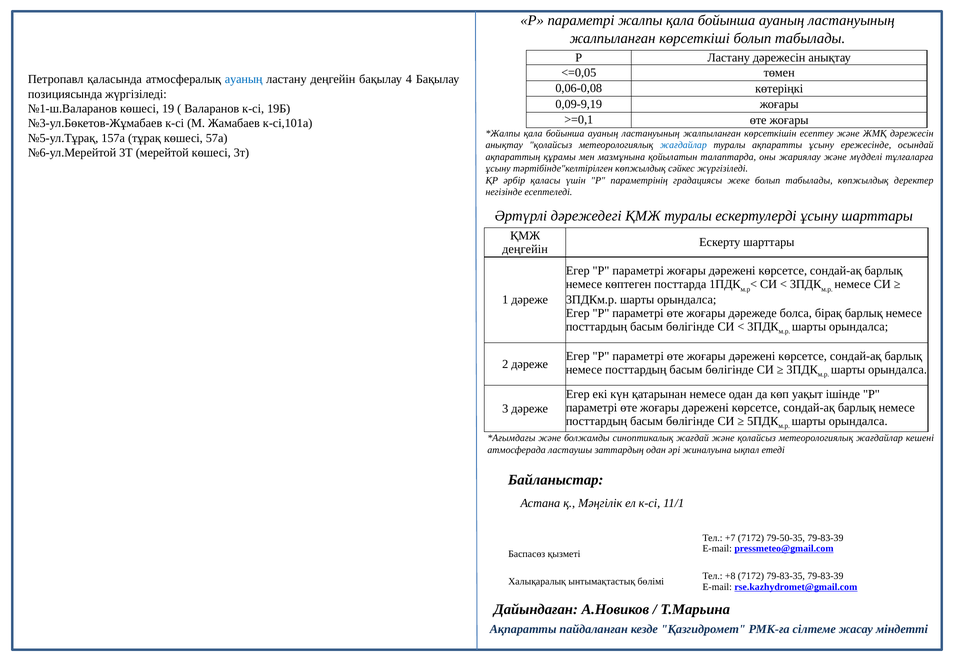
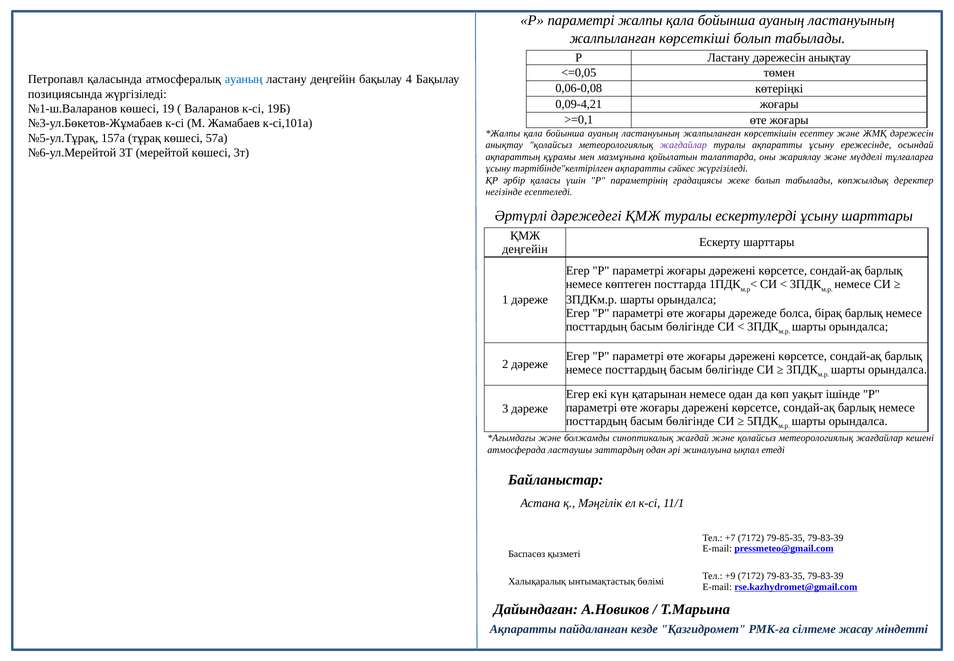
0,09-9,19: 0,09-9,19 -> 0,09-4,21 (579, 104)
жағдайлар colour: blue -> purple (683, 145)
тәртібінде"келтірілген көпжылдық: көпжылдық -> ақпаратты (640, 168)
79-50-35: 79-50-35 -> 79-85-35 (786, 537)
+8: +8 -> +9 (730, 575)
